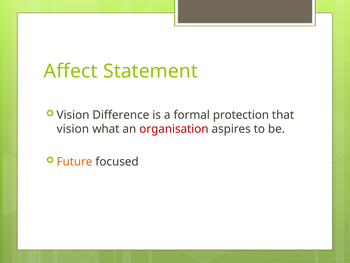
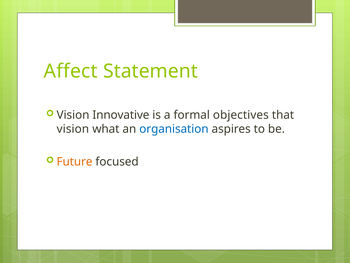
Difference: Difference -> Innovative (121, 115)
protection: protection -> objectives (241, 115)
organisation colour: red -> blue (174, 129)
